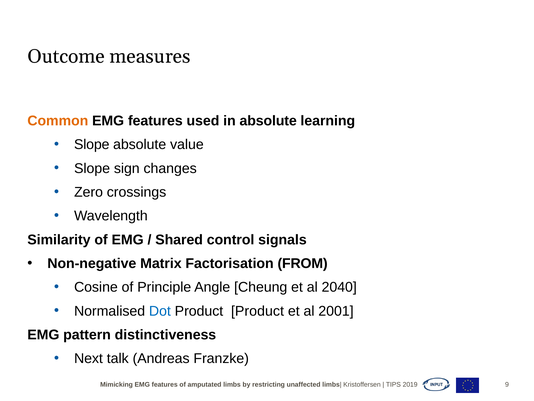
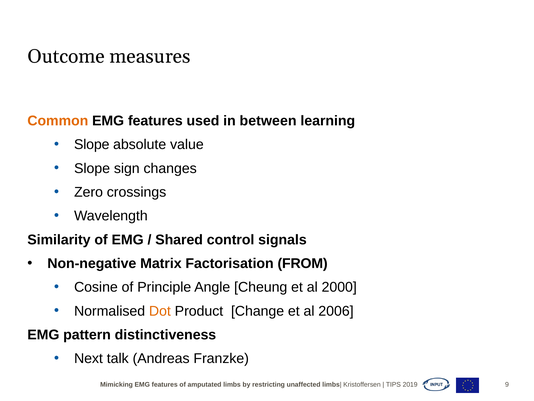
in absolute: absolute -> between (268, 121)
2040: 2040 -> 2000 (339, 287)
Dot colour: blue -> orange (160, 311)
Product Product: Product -> Change (258, 311)
2001: 2001 -> 2006 (336, 311)
